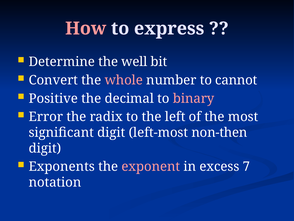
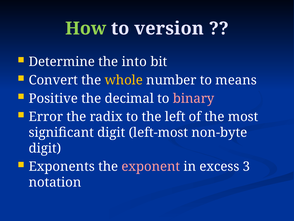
How colour: pink -> light green (86, 28)
express: express -> version (169, 28)
well: well -> into (134, 62)
whole colour: pink -> yellow (124, 80)
cannot: cannot -> means (236, 80)
non-then: non-then -> non-byte (219, 132)
7: 7 -> 3 (246, 166)
